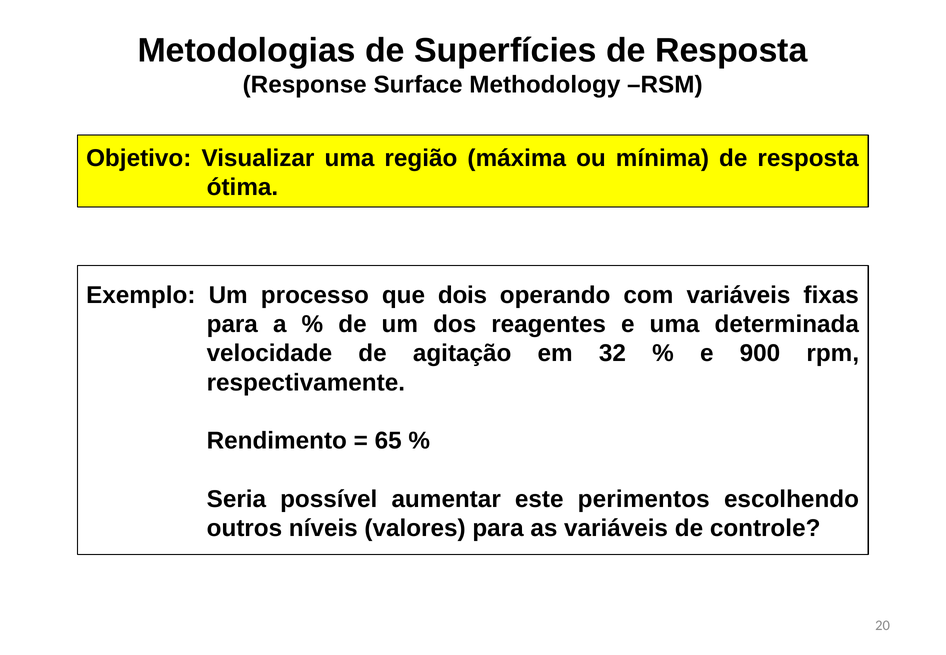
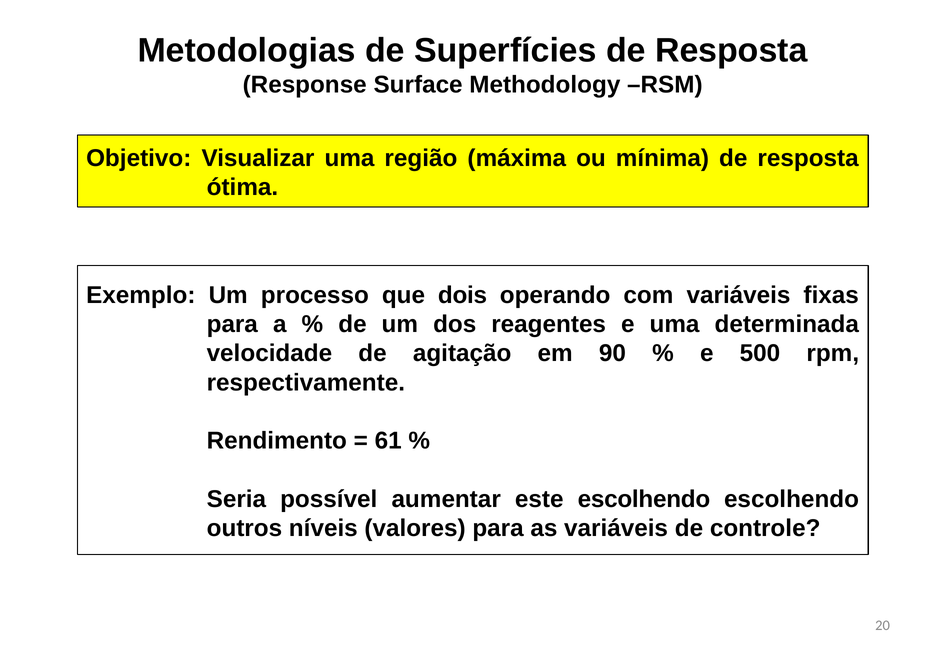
32: 32 -> 90 (612, 353)
900: 900 -> 500 (760, 353)
65: 65 -> 61 (388, 441)
este perimentos: perimentos -> escolhendo (644, 499)
